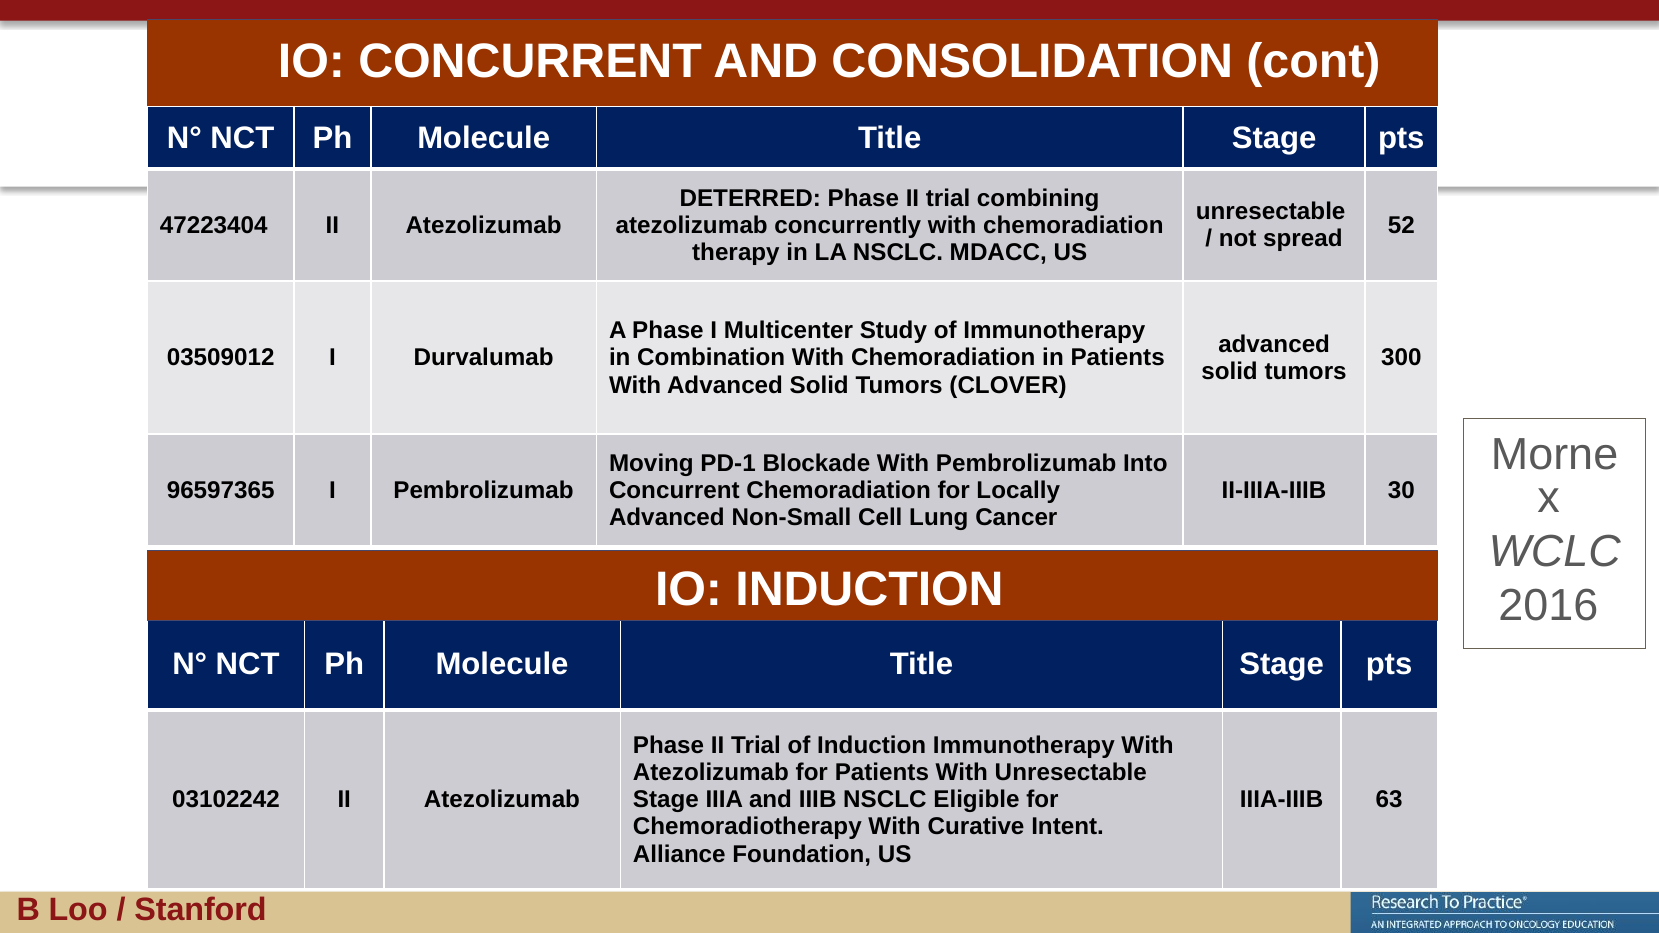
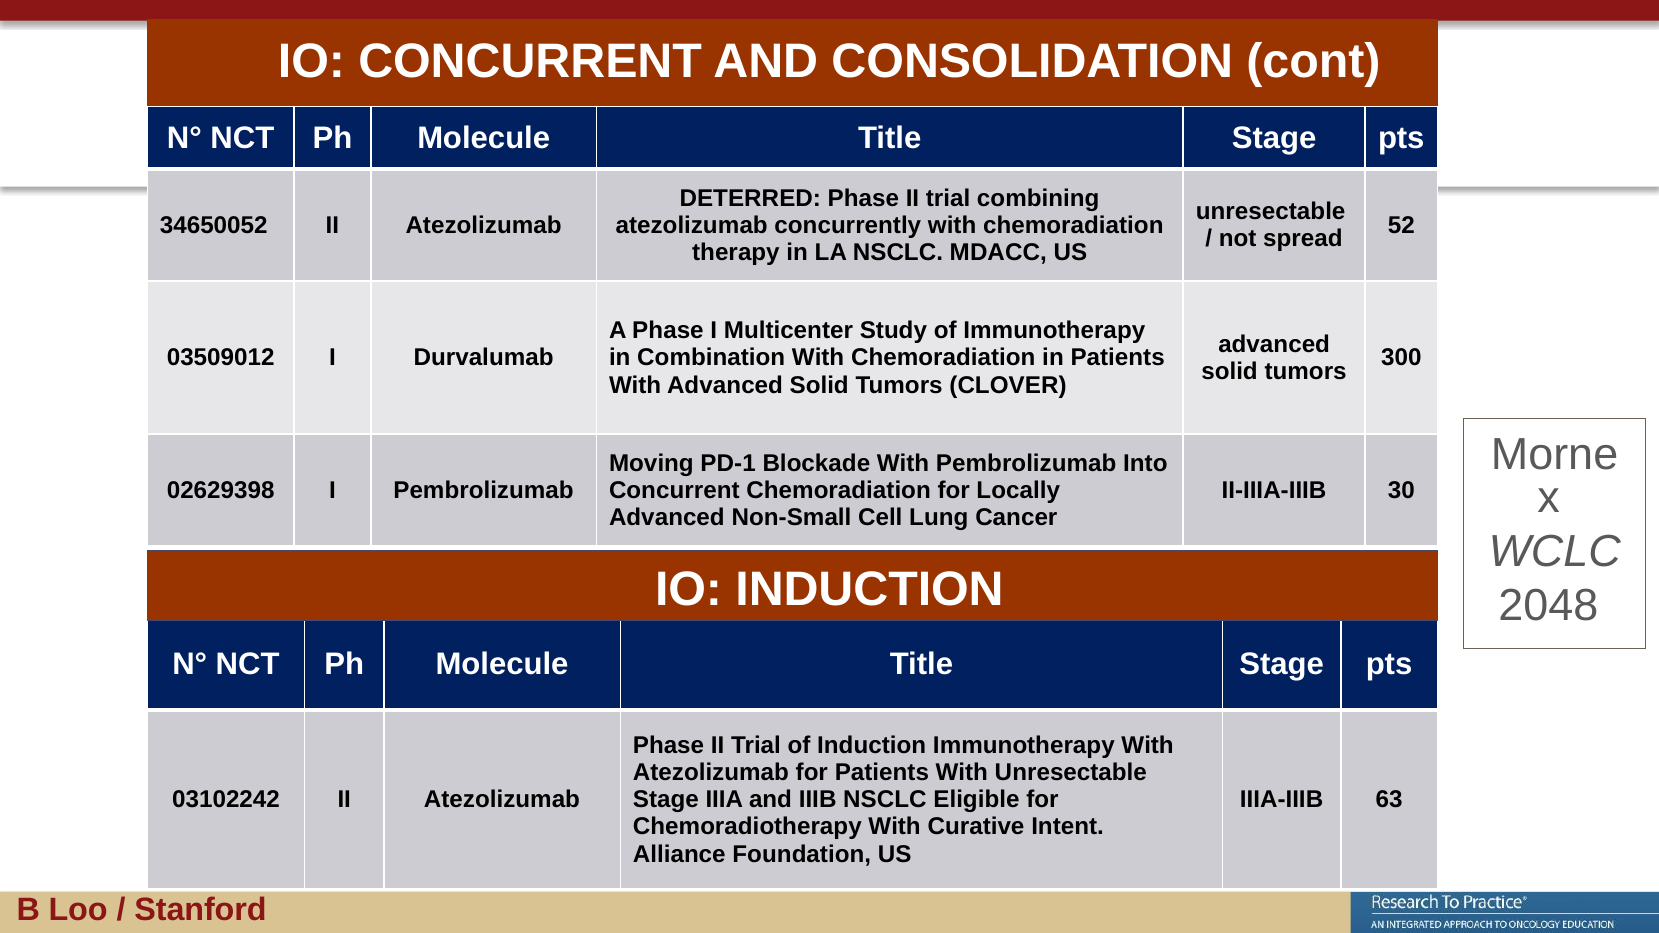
47223404: 47223404 -> 34650052 (214, 225)
96597365: 96597365 -> 02629398 (221, 491)
2016: 2016 -> 2048 (1548, 606)
